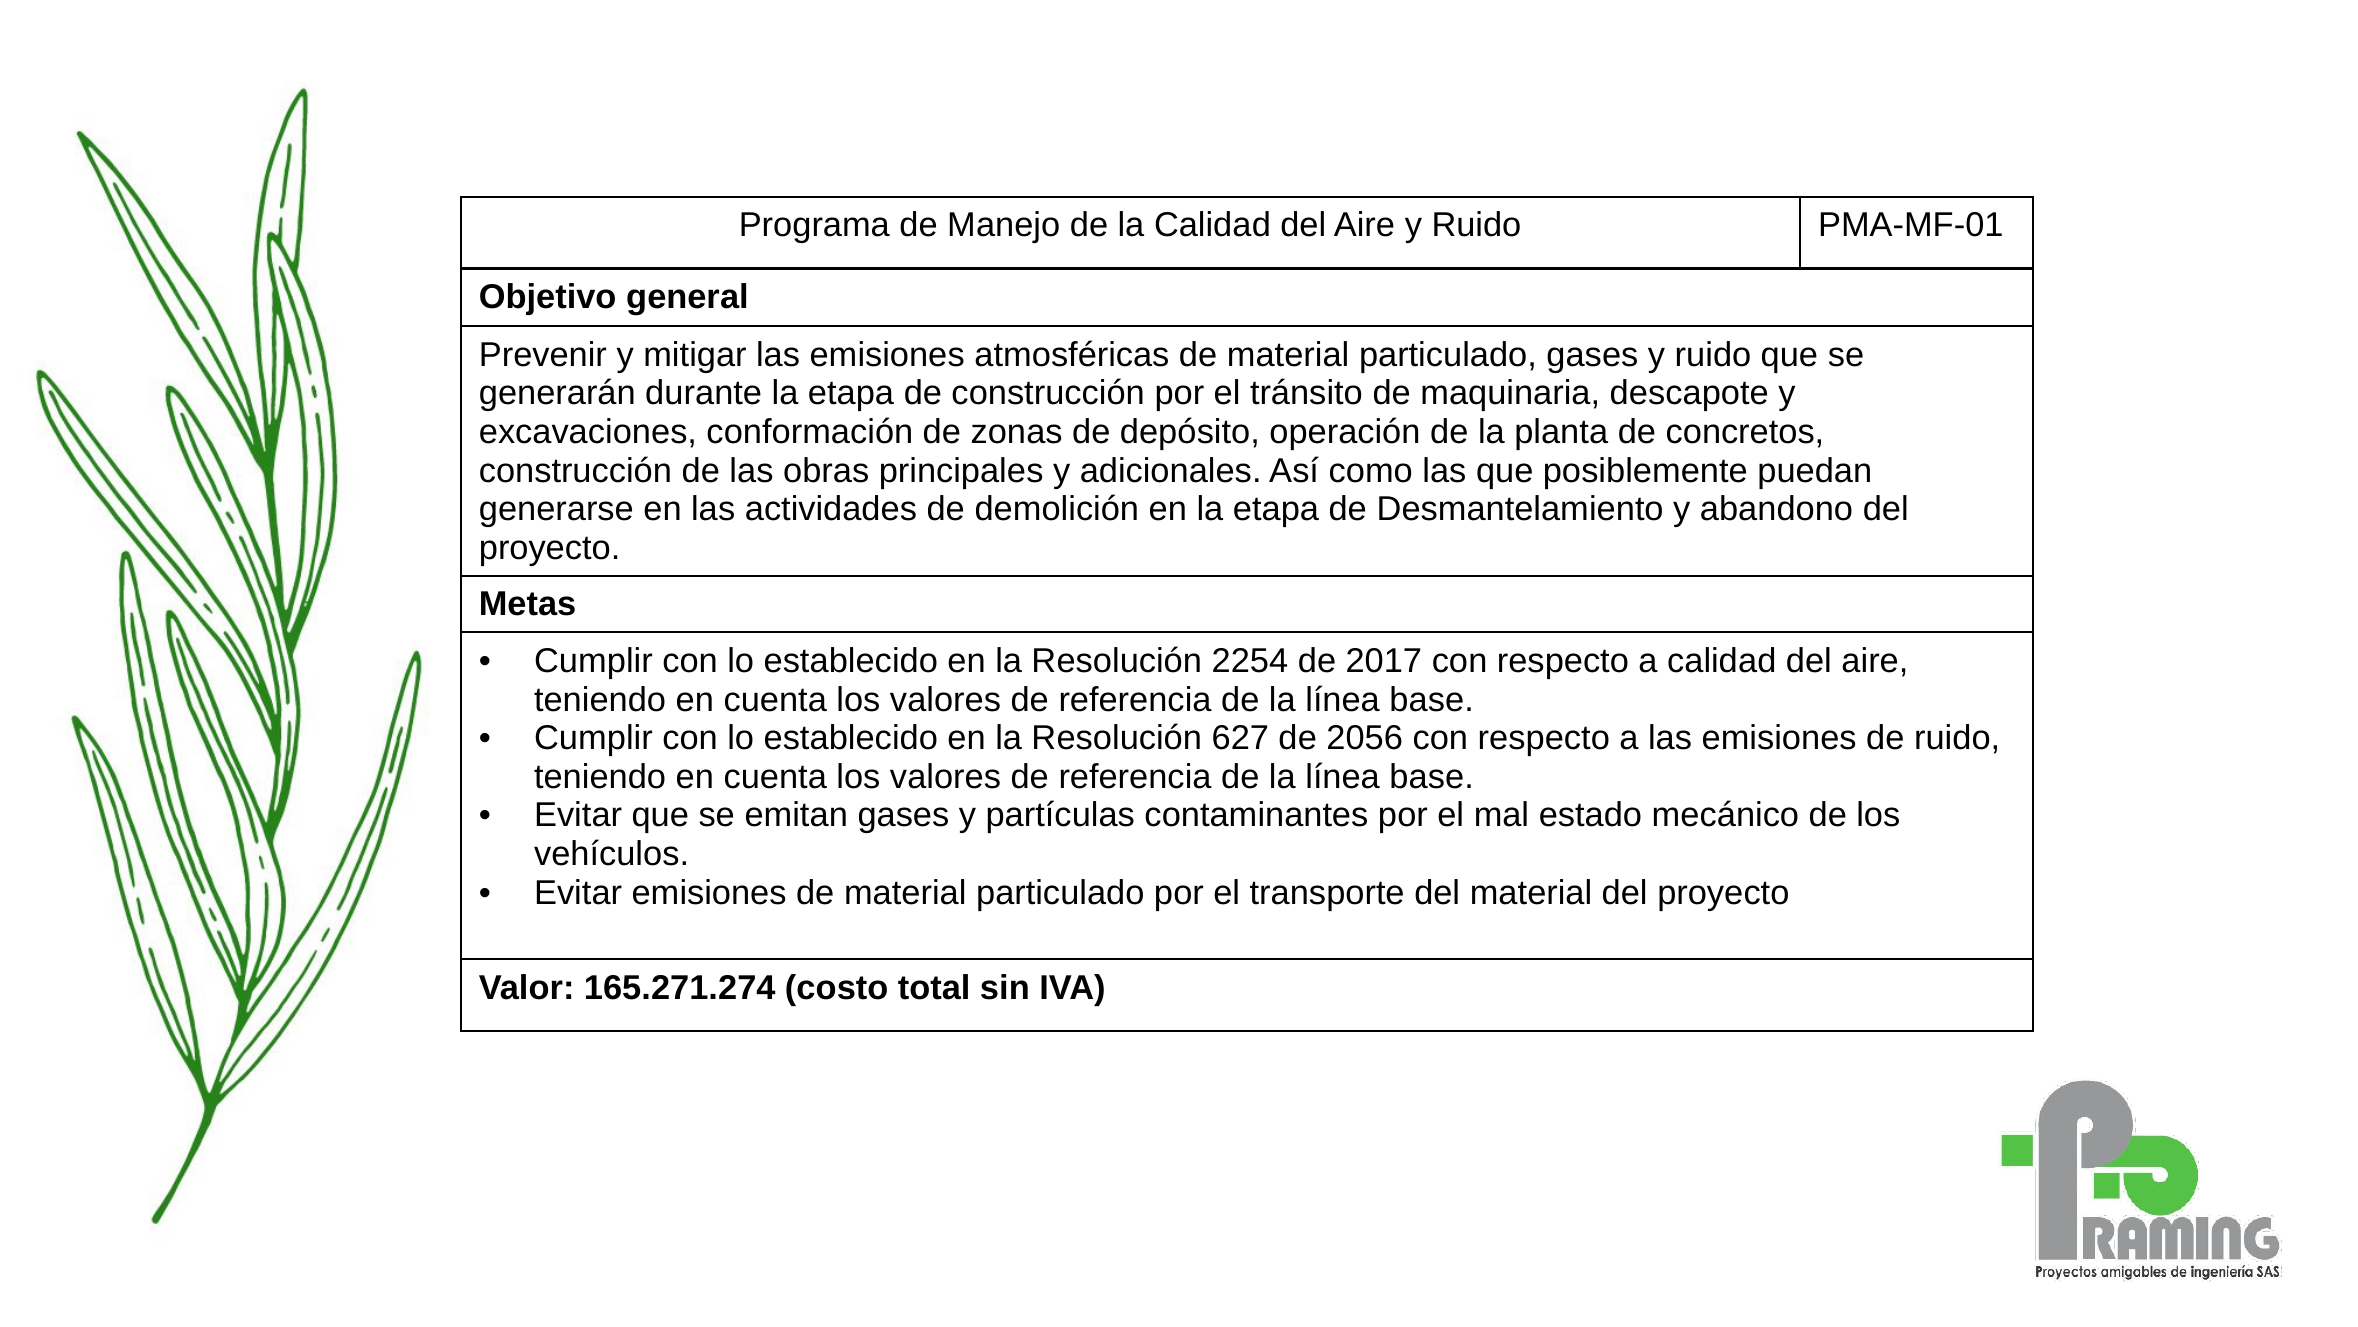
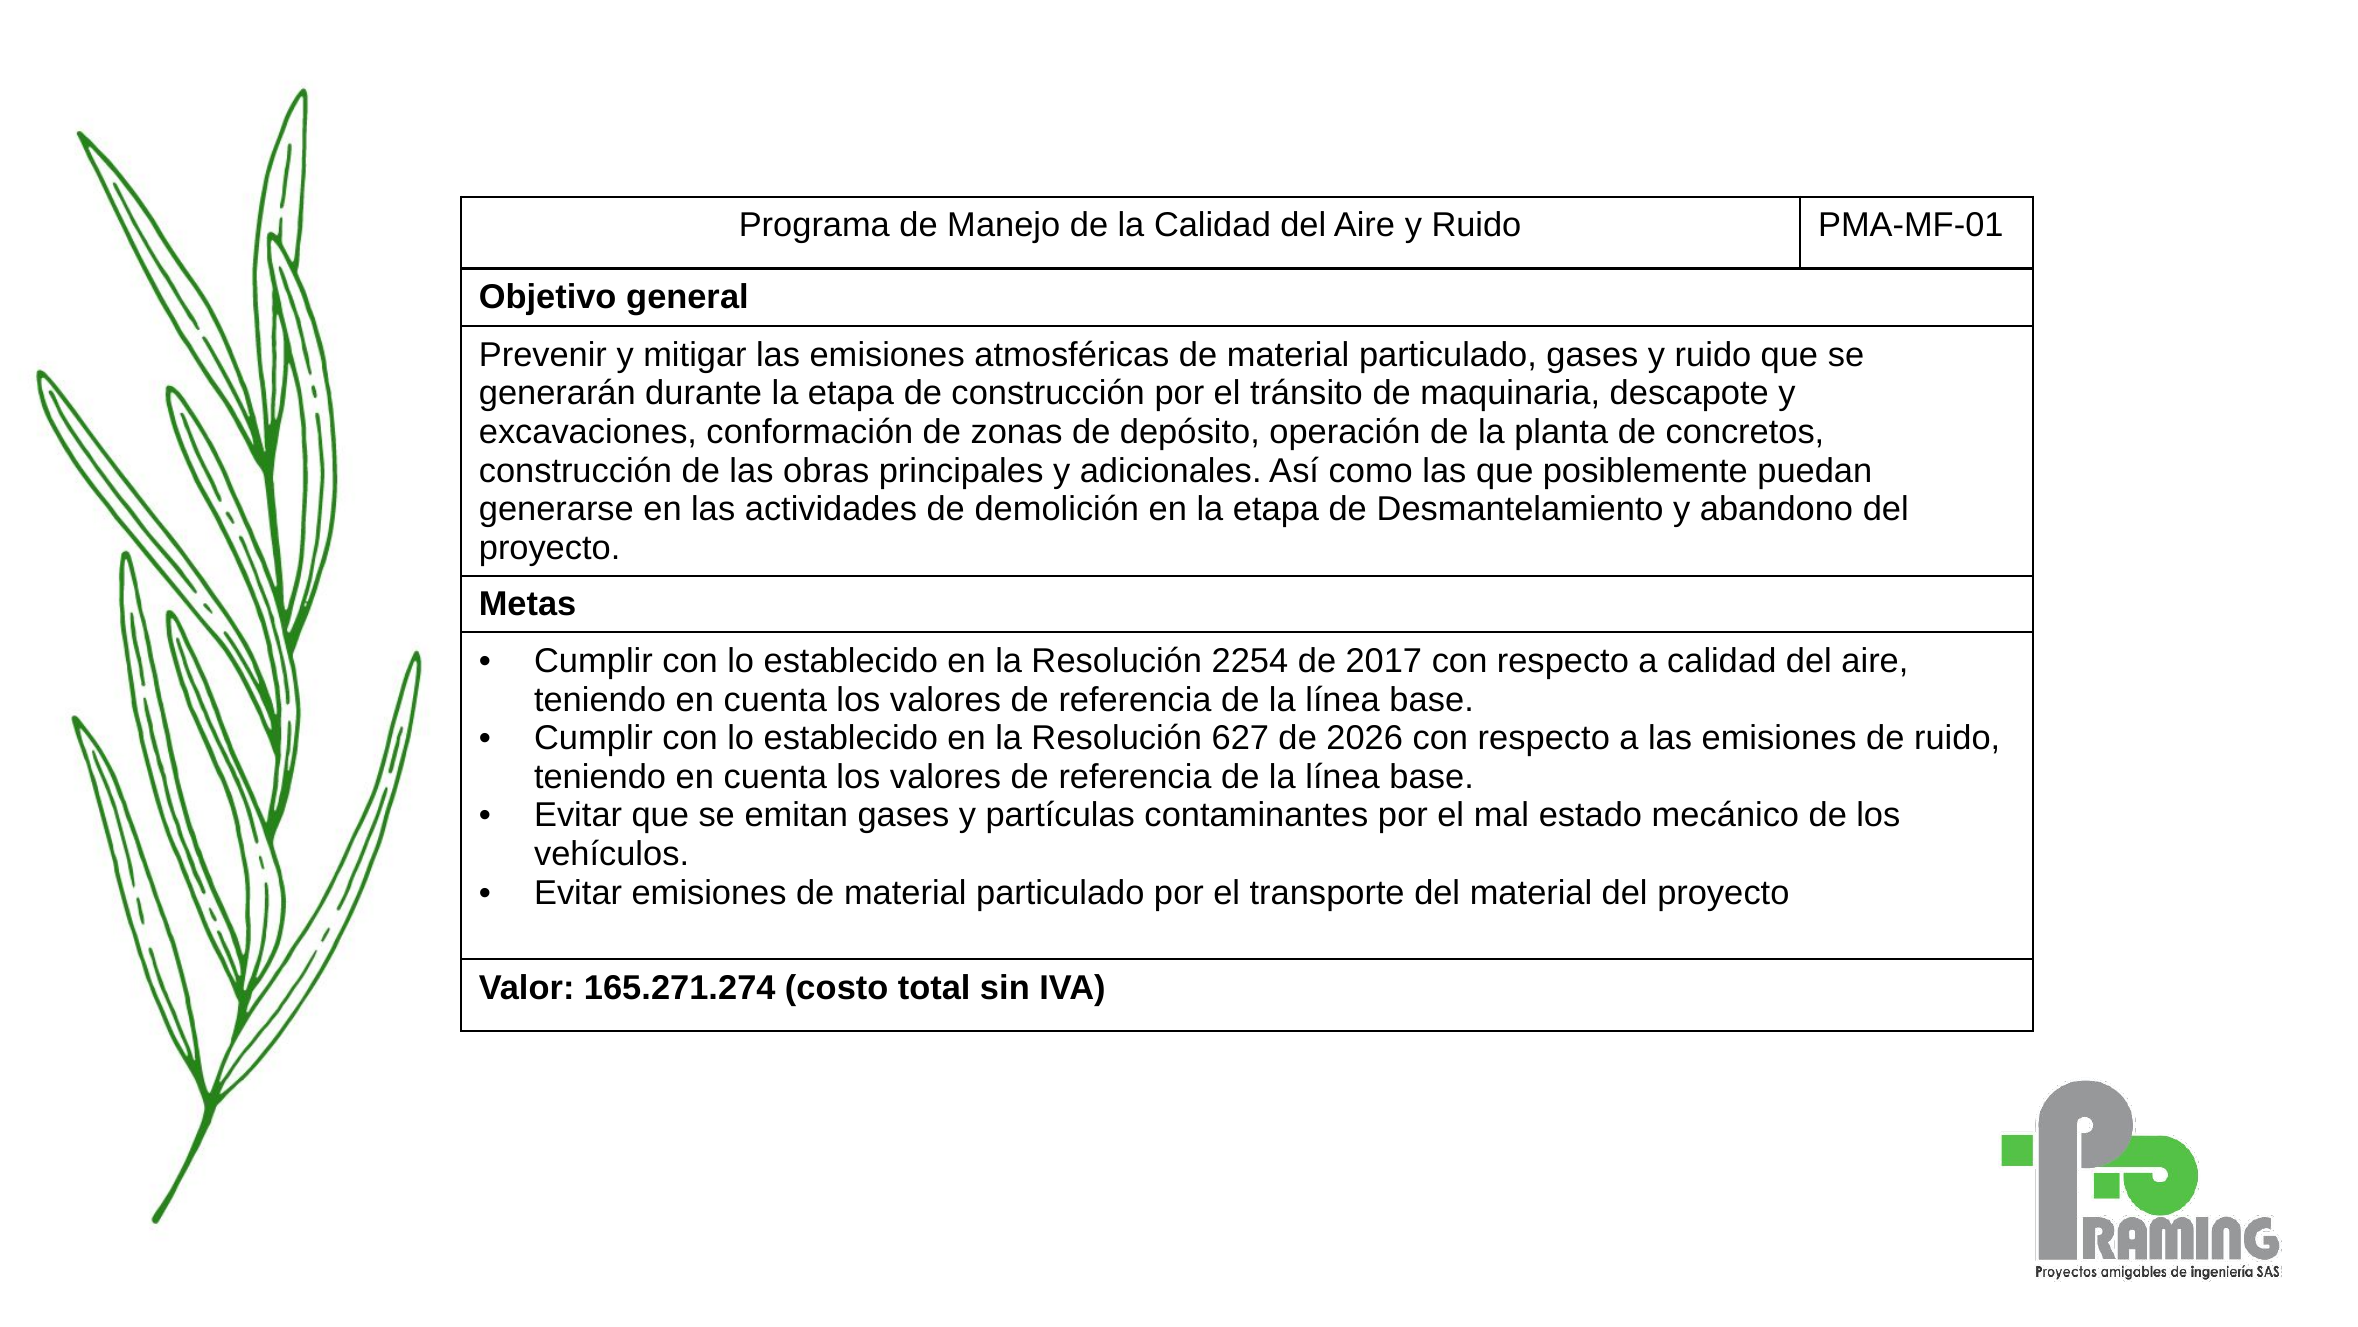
2056: 2056 -> 2026 (1365, 738)
